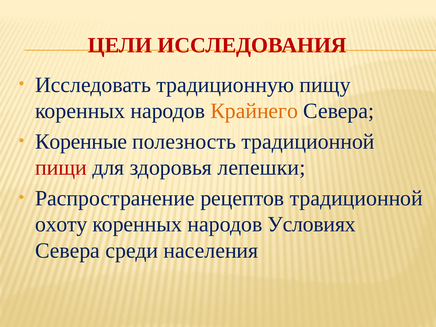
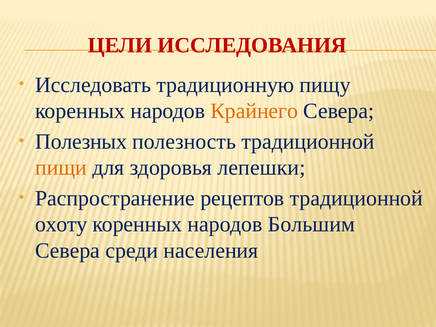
Коренные: Коренные -> Полезных (81, 142)
пищи colour: red -> orange (61, 168)
Условиях: Условиях -> Большим (311, 224)
